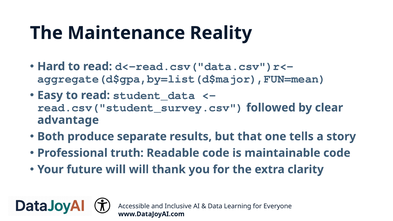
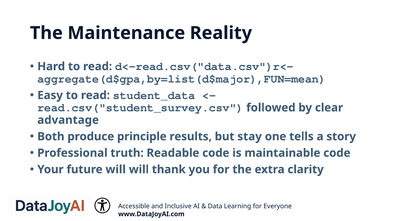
separate: separate -> principle (142, 137)
that: that -> stay (250, 137)
